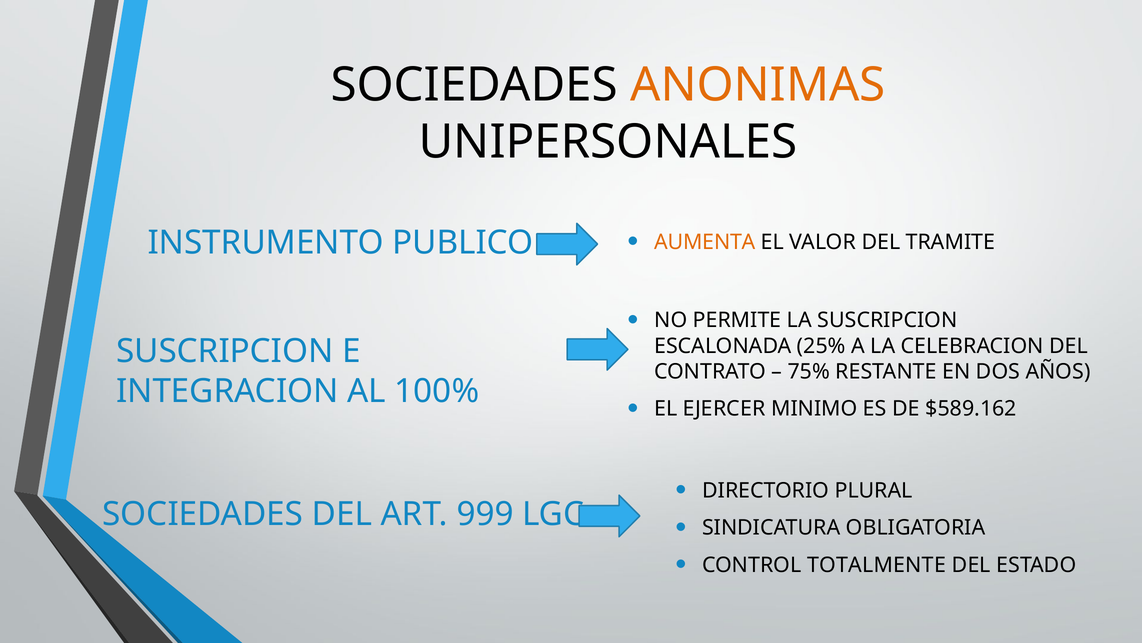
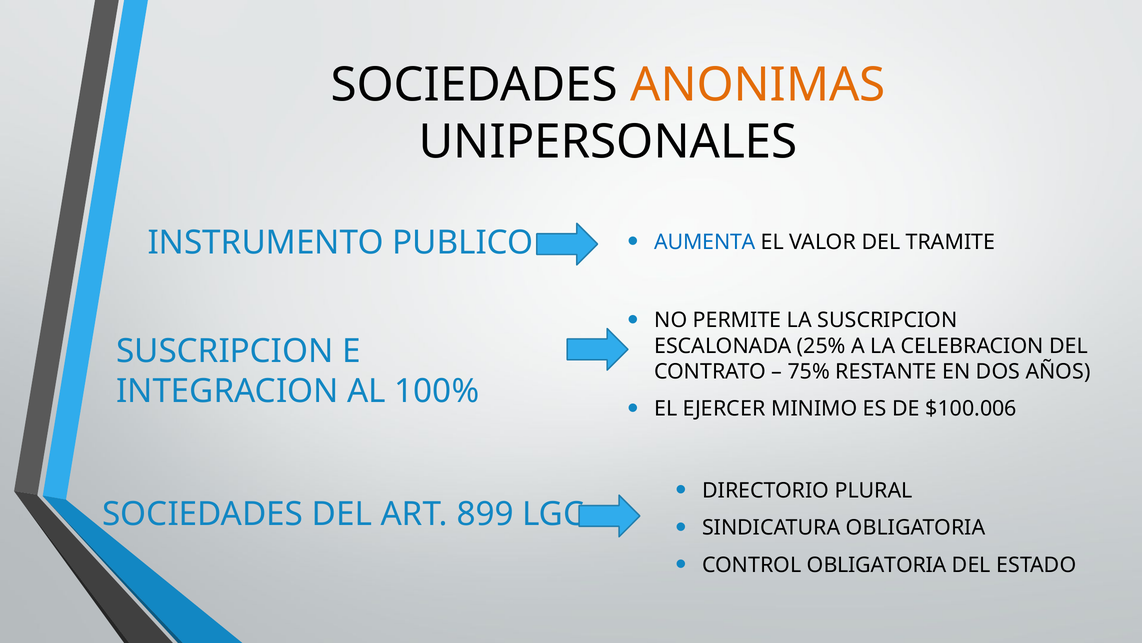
AUMENTA colour: orange -> blue (705, 242)
$589.162: $589.162 -> $100.006 (971, 408)
999: 999 -> 899 (485, 514)
CONTROL TOTALMENTE: TOTALMENTE -> OBLIGATORIA (877, 564)
